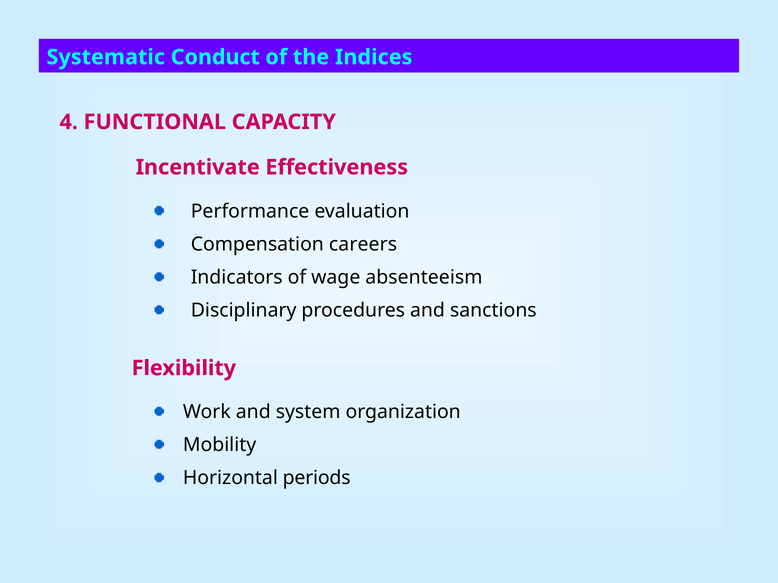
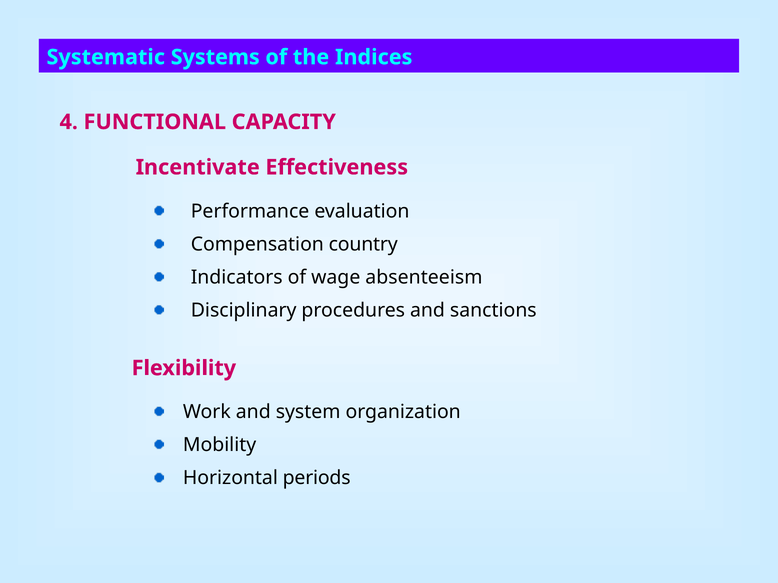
Conduct: Conduct -> Systems (215, 57)
careers: careers -> country (363, 244)
